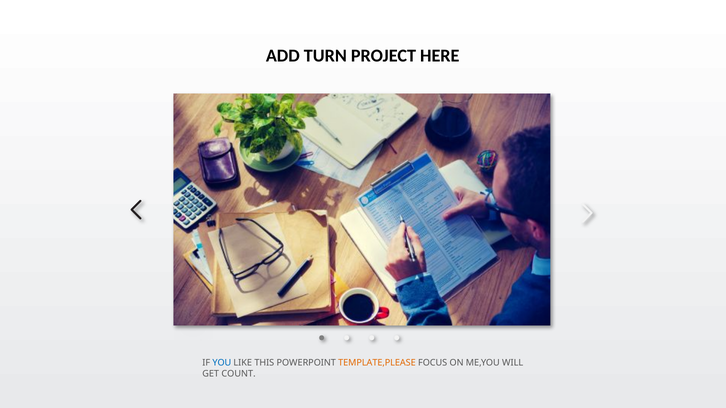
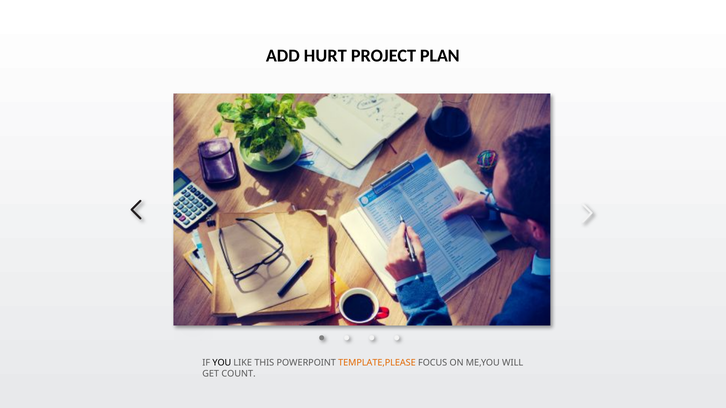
TURN: TURN -> HURT (325, 56)
HERE: HERE -> PLAN (440, 56)
YOU colour: blue -> black (222, 363)
